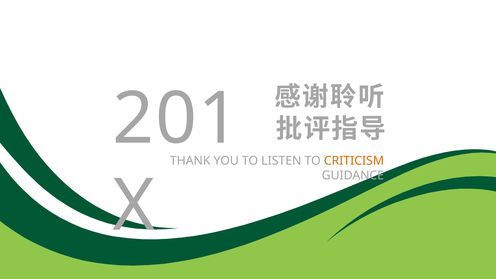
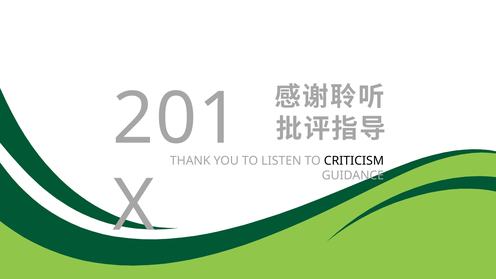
CRITICISM colour: orange -> black (354, 161)
